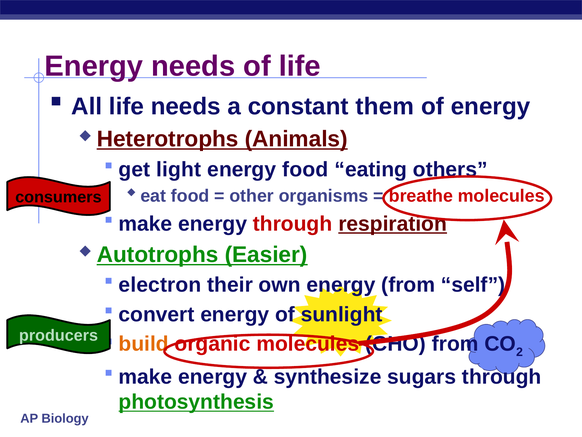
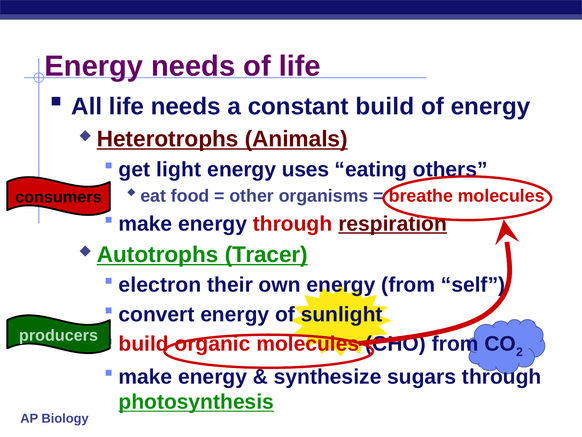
constant them: them -> build (385, 106)
energy food: food -> uses (306, 169)
Easier: Easier -> Tracer (266, 254)
build colour: orange -> red (144, 343)
